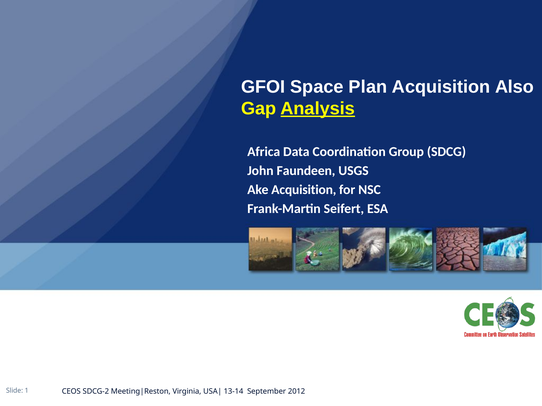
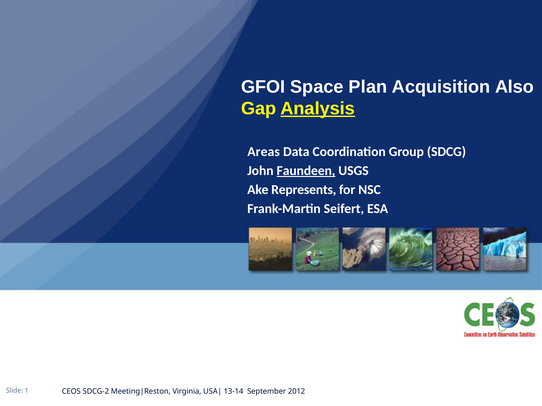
Africa: Africa -> Areas (264, 152)
Faundeen underline: none -> present (306, 171)
Ake Acquisition: Acquisition -> Represents (304, 190)
